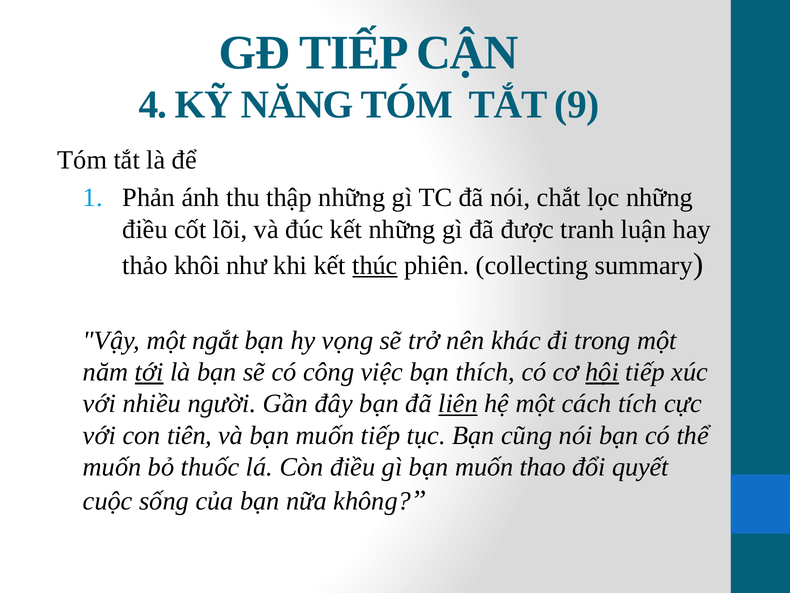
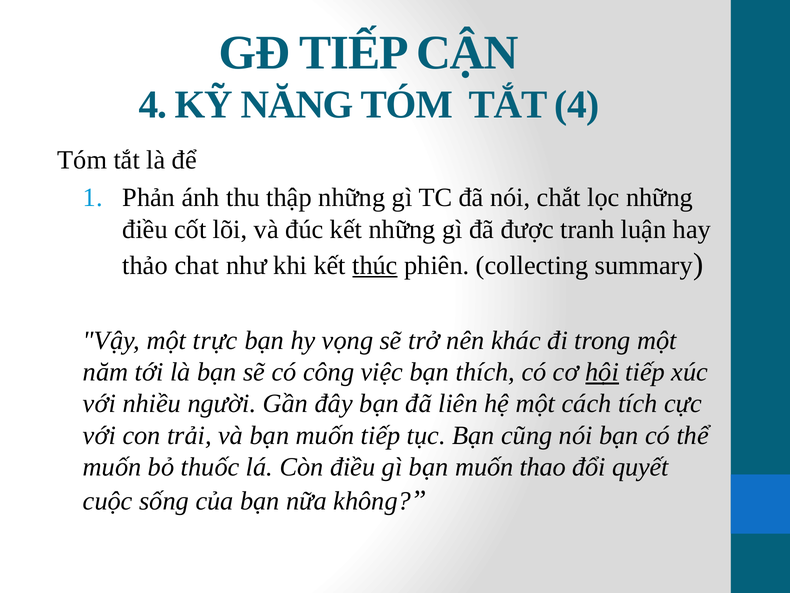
TẮT 9: 9 -> 4 (577, 105)
khôi: khôi -> chat (197, 265)
ngắt: ngắt -> trực (215, 340)
tới underline: present -> none (149, 372)
liên underline: present -> none (458, 403)
tiên: tiên -> trải (189, 435)
